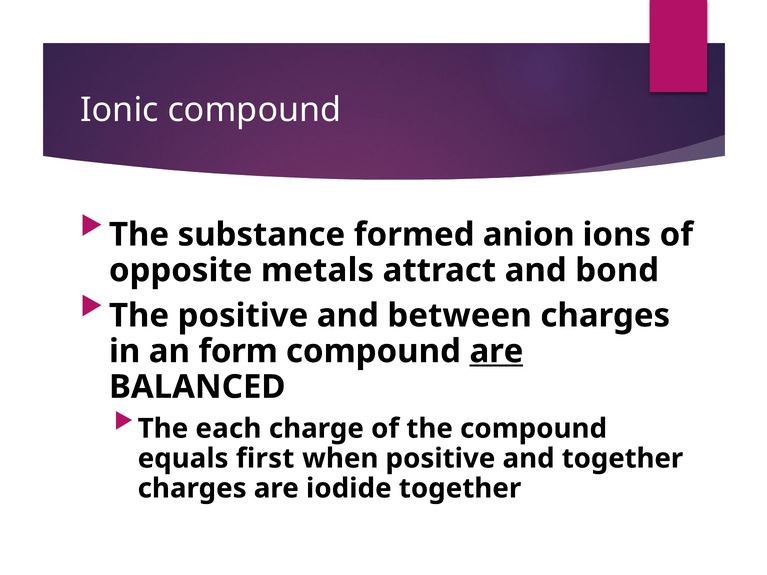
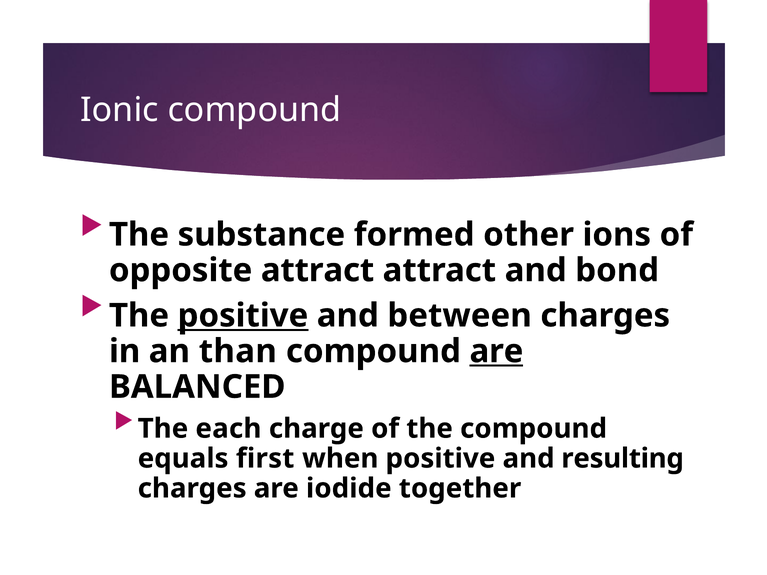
anion: anion -> other (529, 235)
opposite metals: metals -> attract (318, 270)
positive underline: none -> present (243, 316)
form: form -> than (238, 351)
and together: together -> resulting (623, 459)
